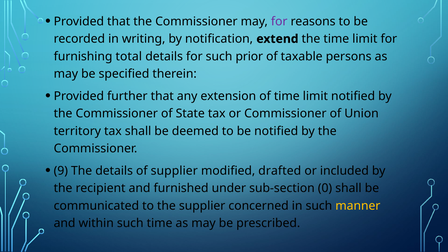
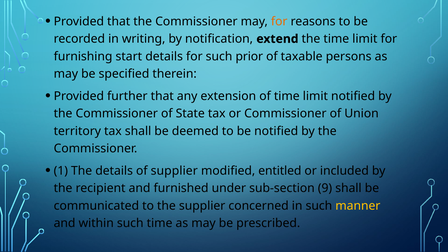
for colour: purple -> orange (279, 21)
total: total -> start (129, 56)
9: 9 -> 1 (61, 171)
drafted: drafted -> entitled (280, 171)
0: 0 -> 9 (325, 188)
